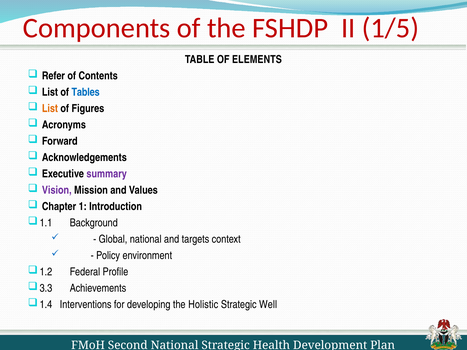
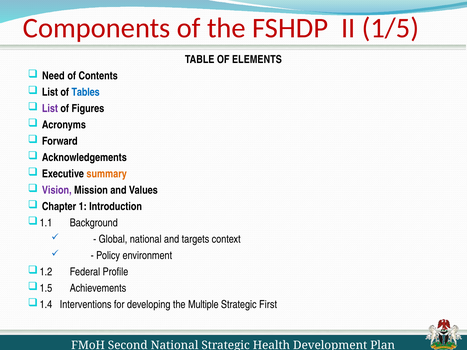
Refer: Refer -> Need (53, 76)
List colour: orange -> purple (50, 109)
summary colour: purple -> orange (107, 174)
3.3: 3.3 -> 1.5 (46, 288)
Holistic: Holistic -> Multiple (203, 305)
Well: Well -> First (268, 305)
